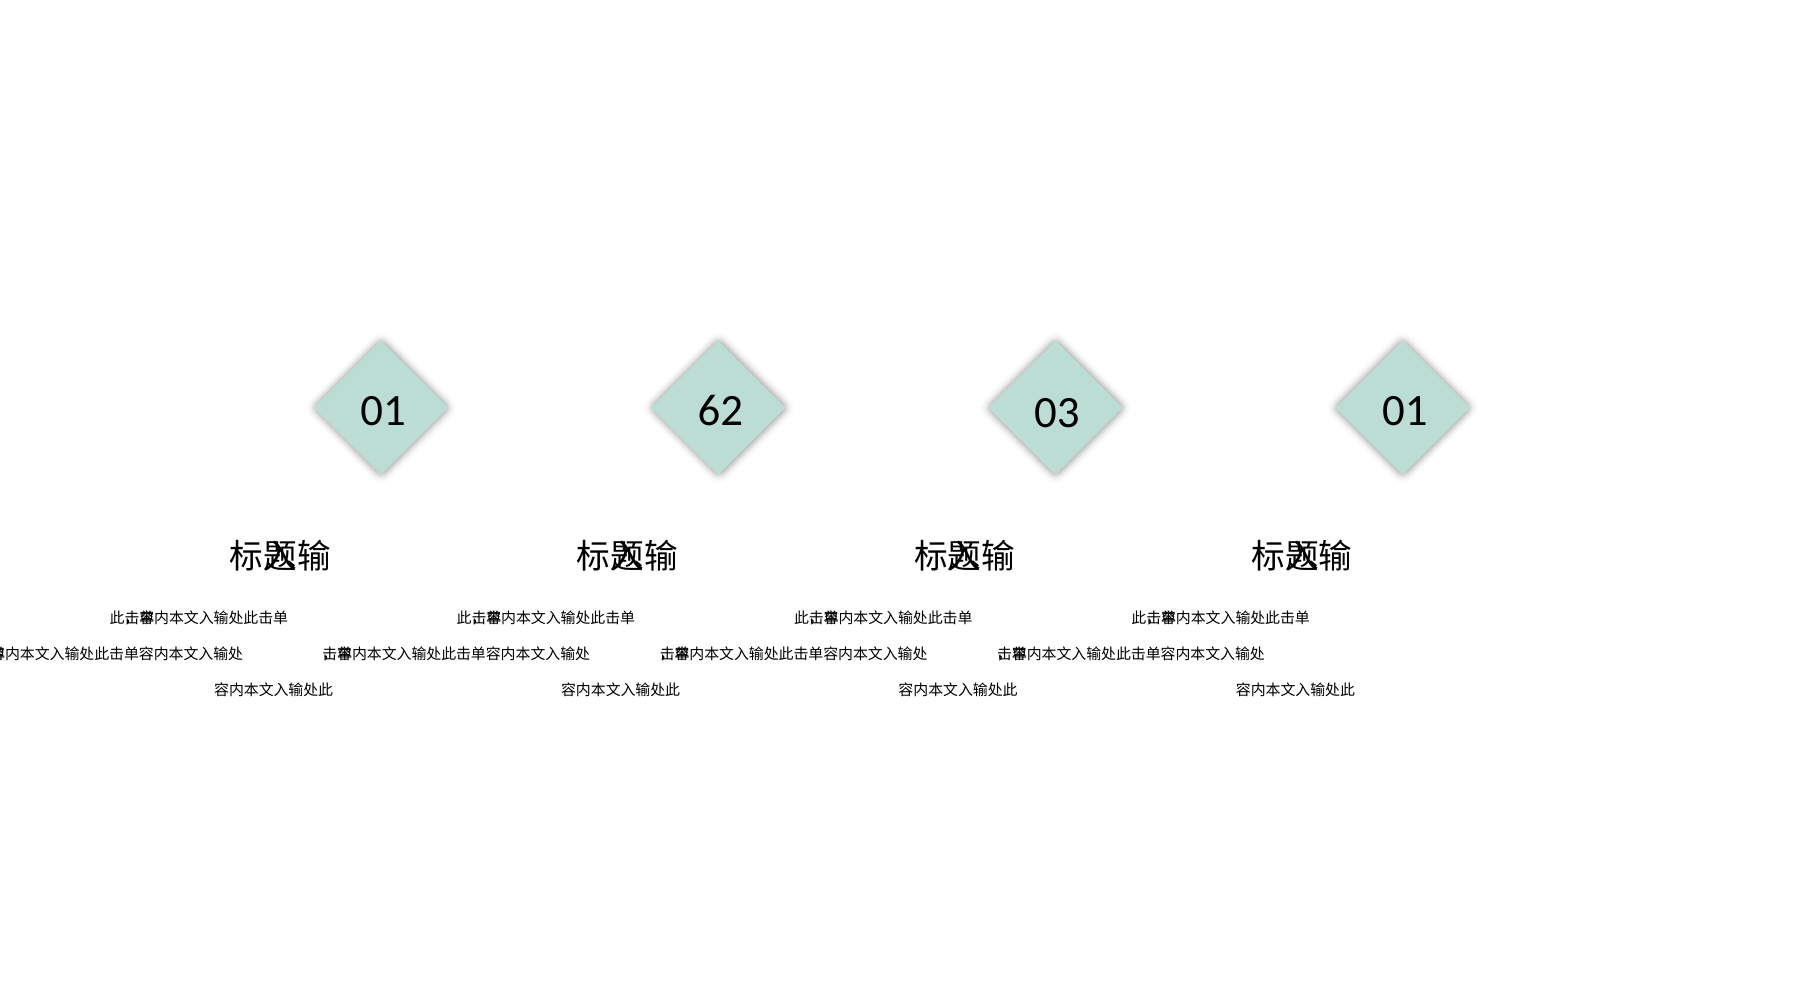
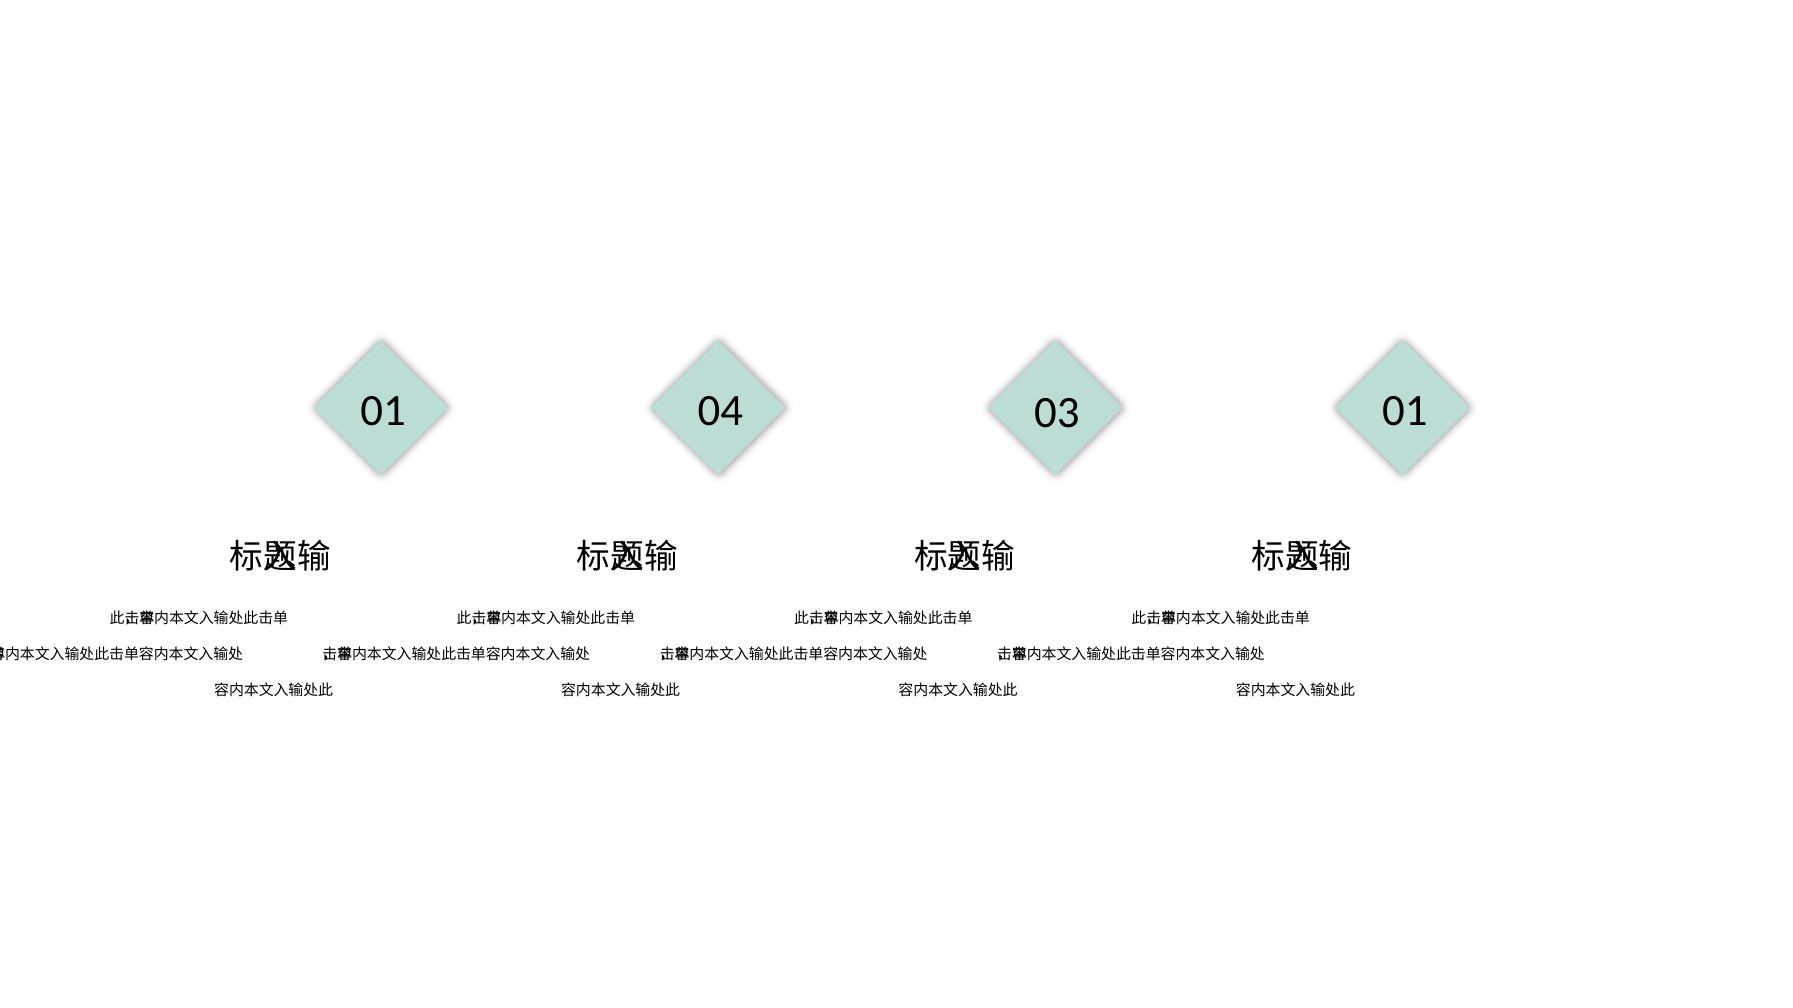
62: 62 -> 04 (720, 411)
